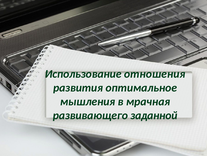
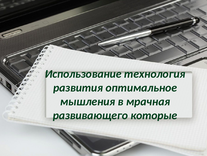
отношения: отношения -> технология (155, 74)
заданной: заданной -> которые (154, 115)
